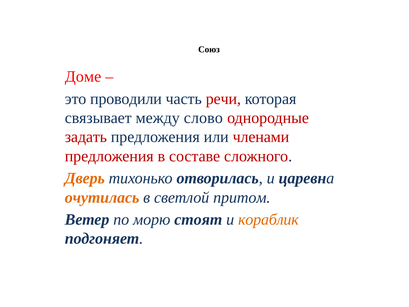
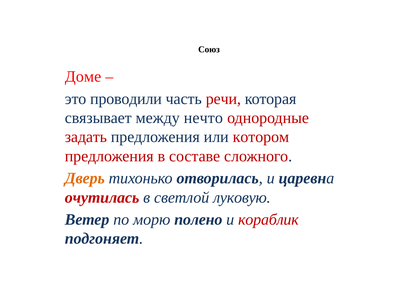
слово: слово -> нечто (203, 118)
членами: членами -> котором (261, 137)
очутилась colour: orange -> red (102, 197)
притом: притом -> луковую (242, 197)
стоят: стоят -> полено (198, 219)
кораблик colour: orange -> red (268, 219)
